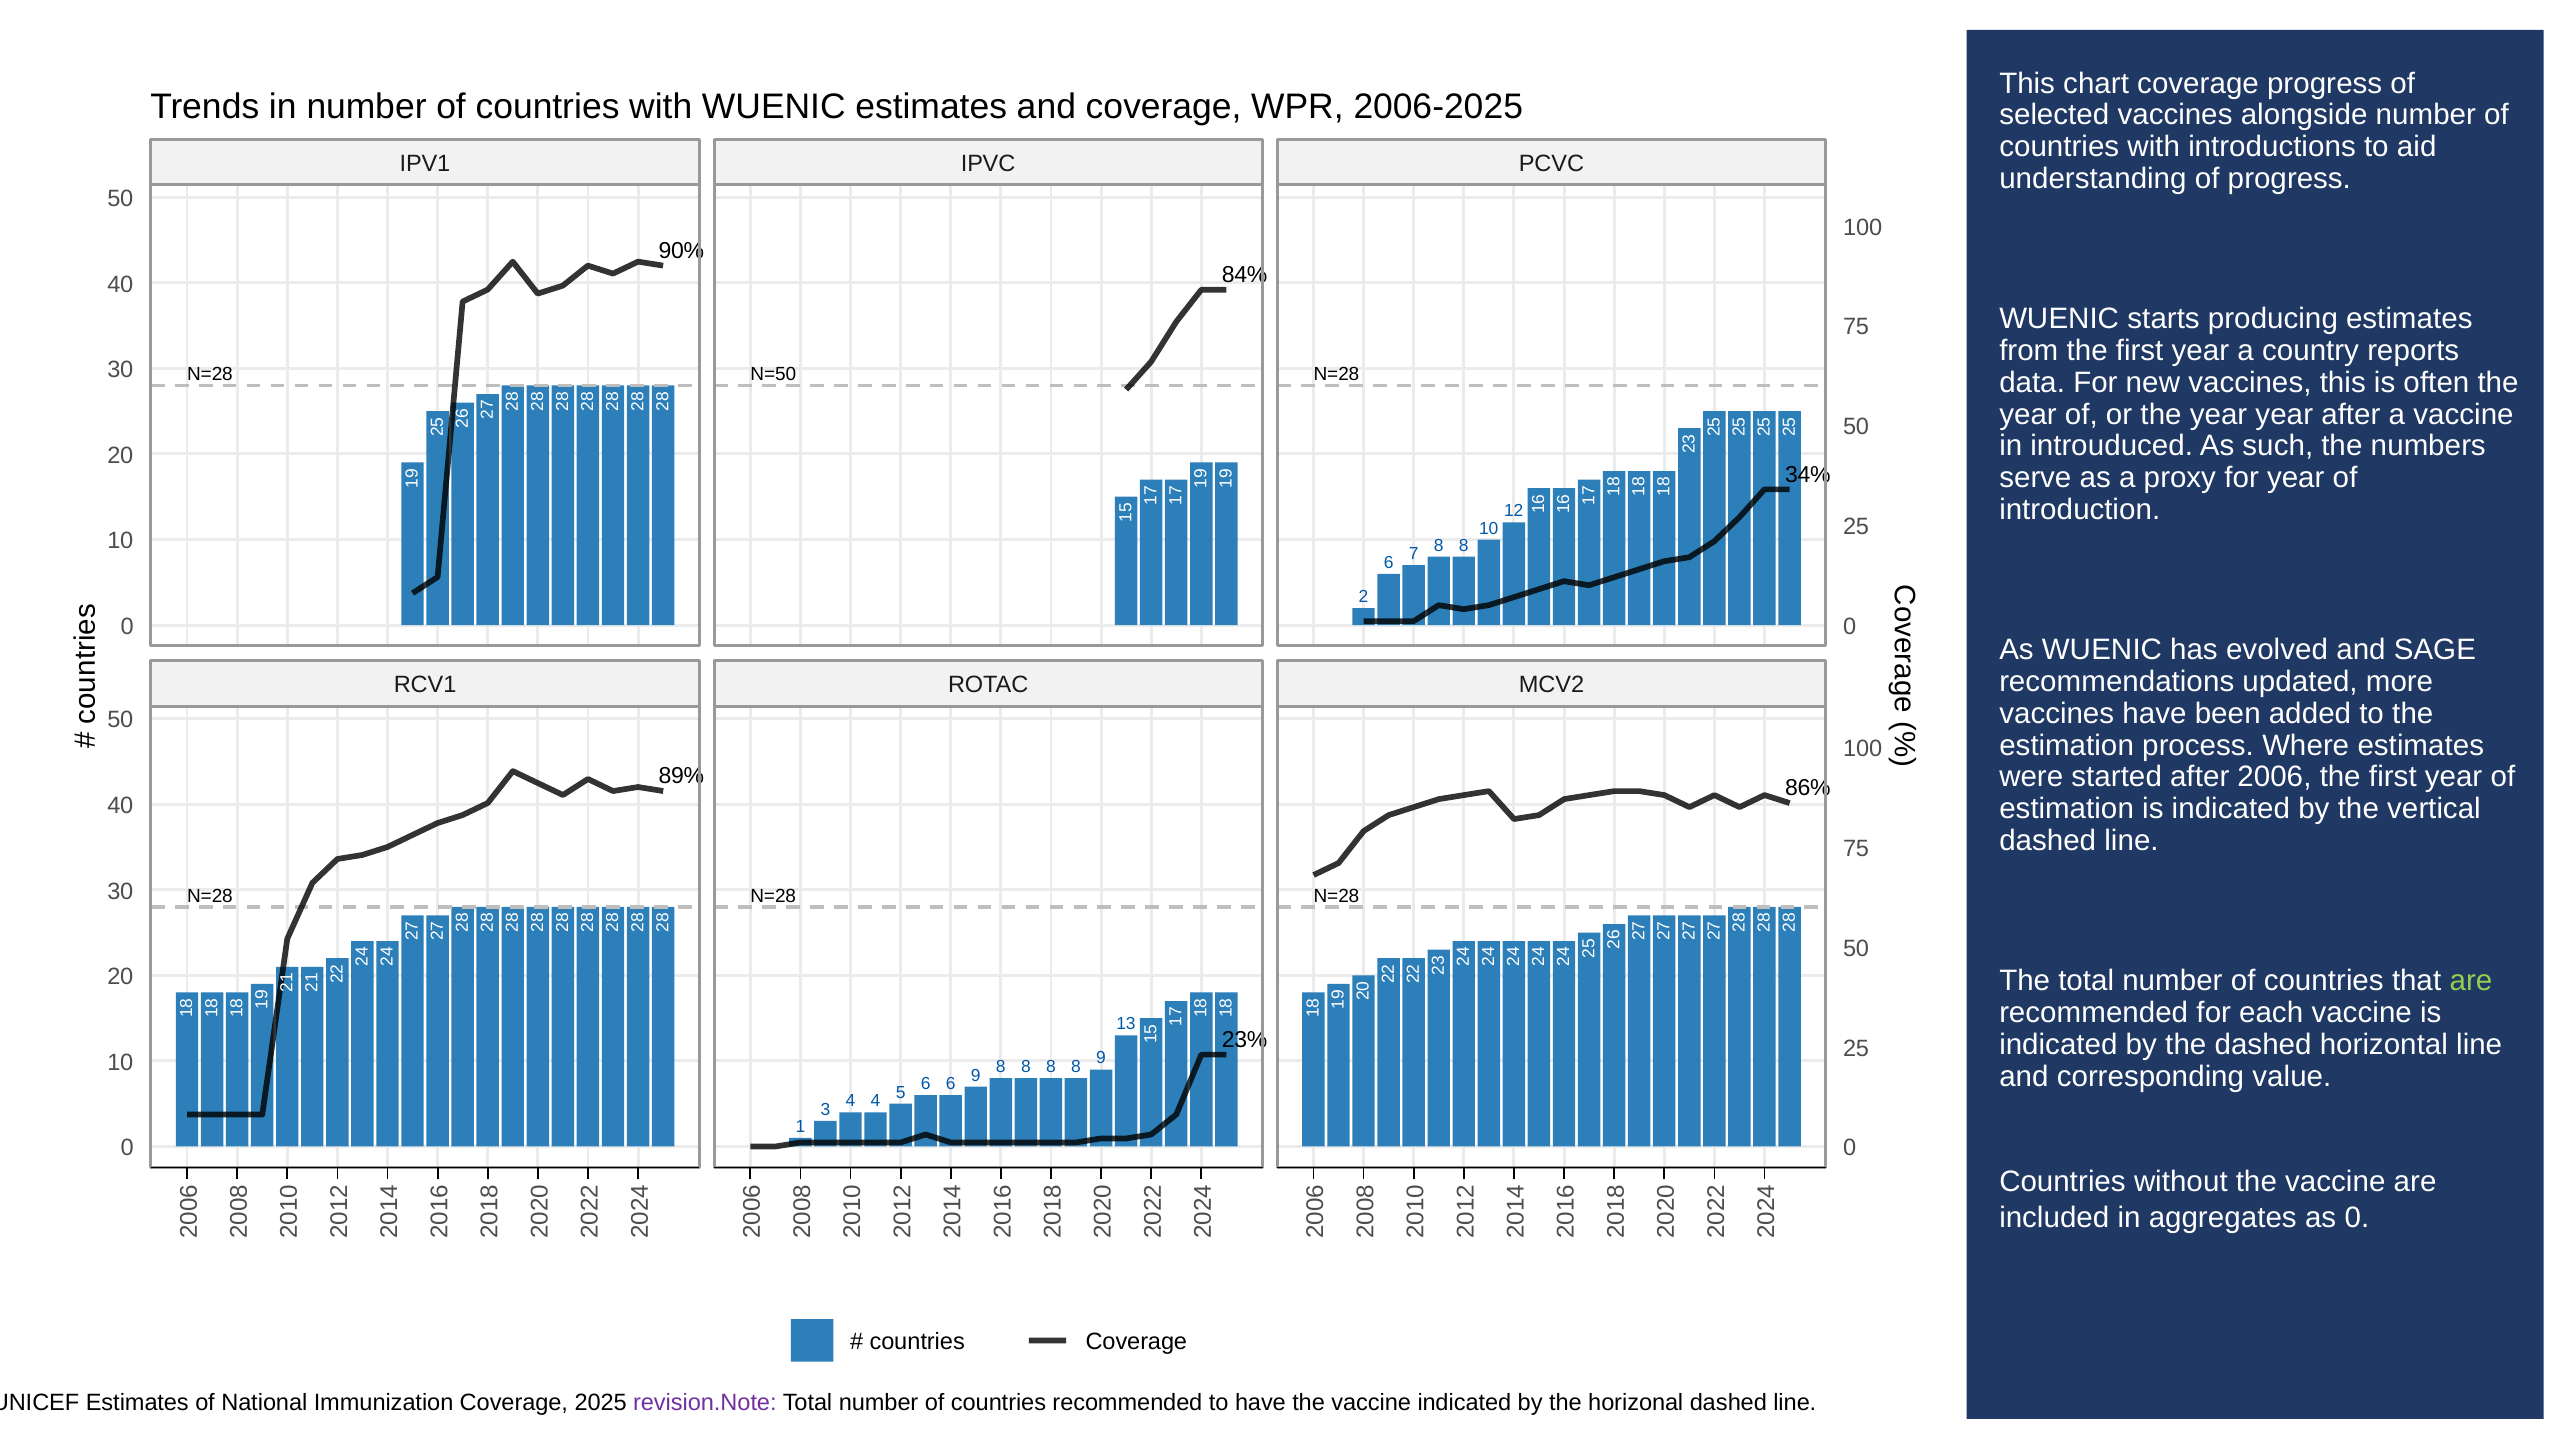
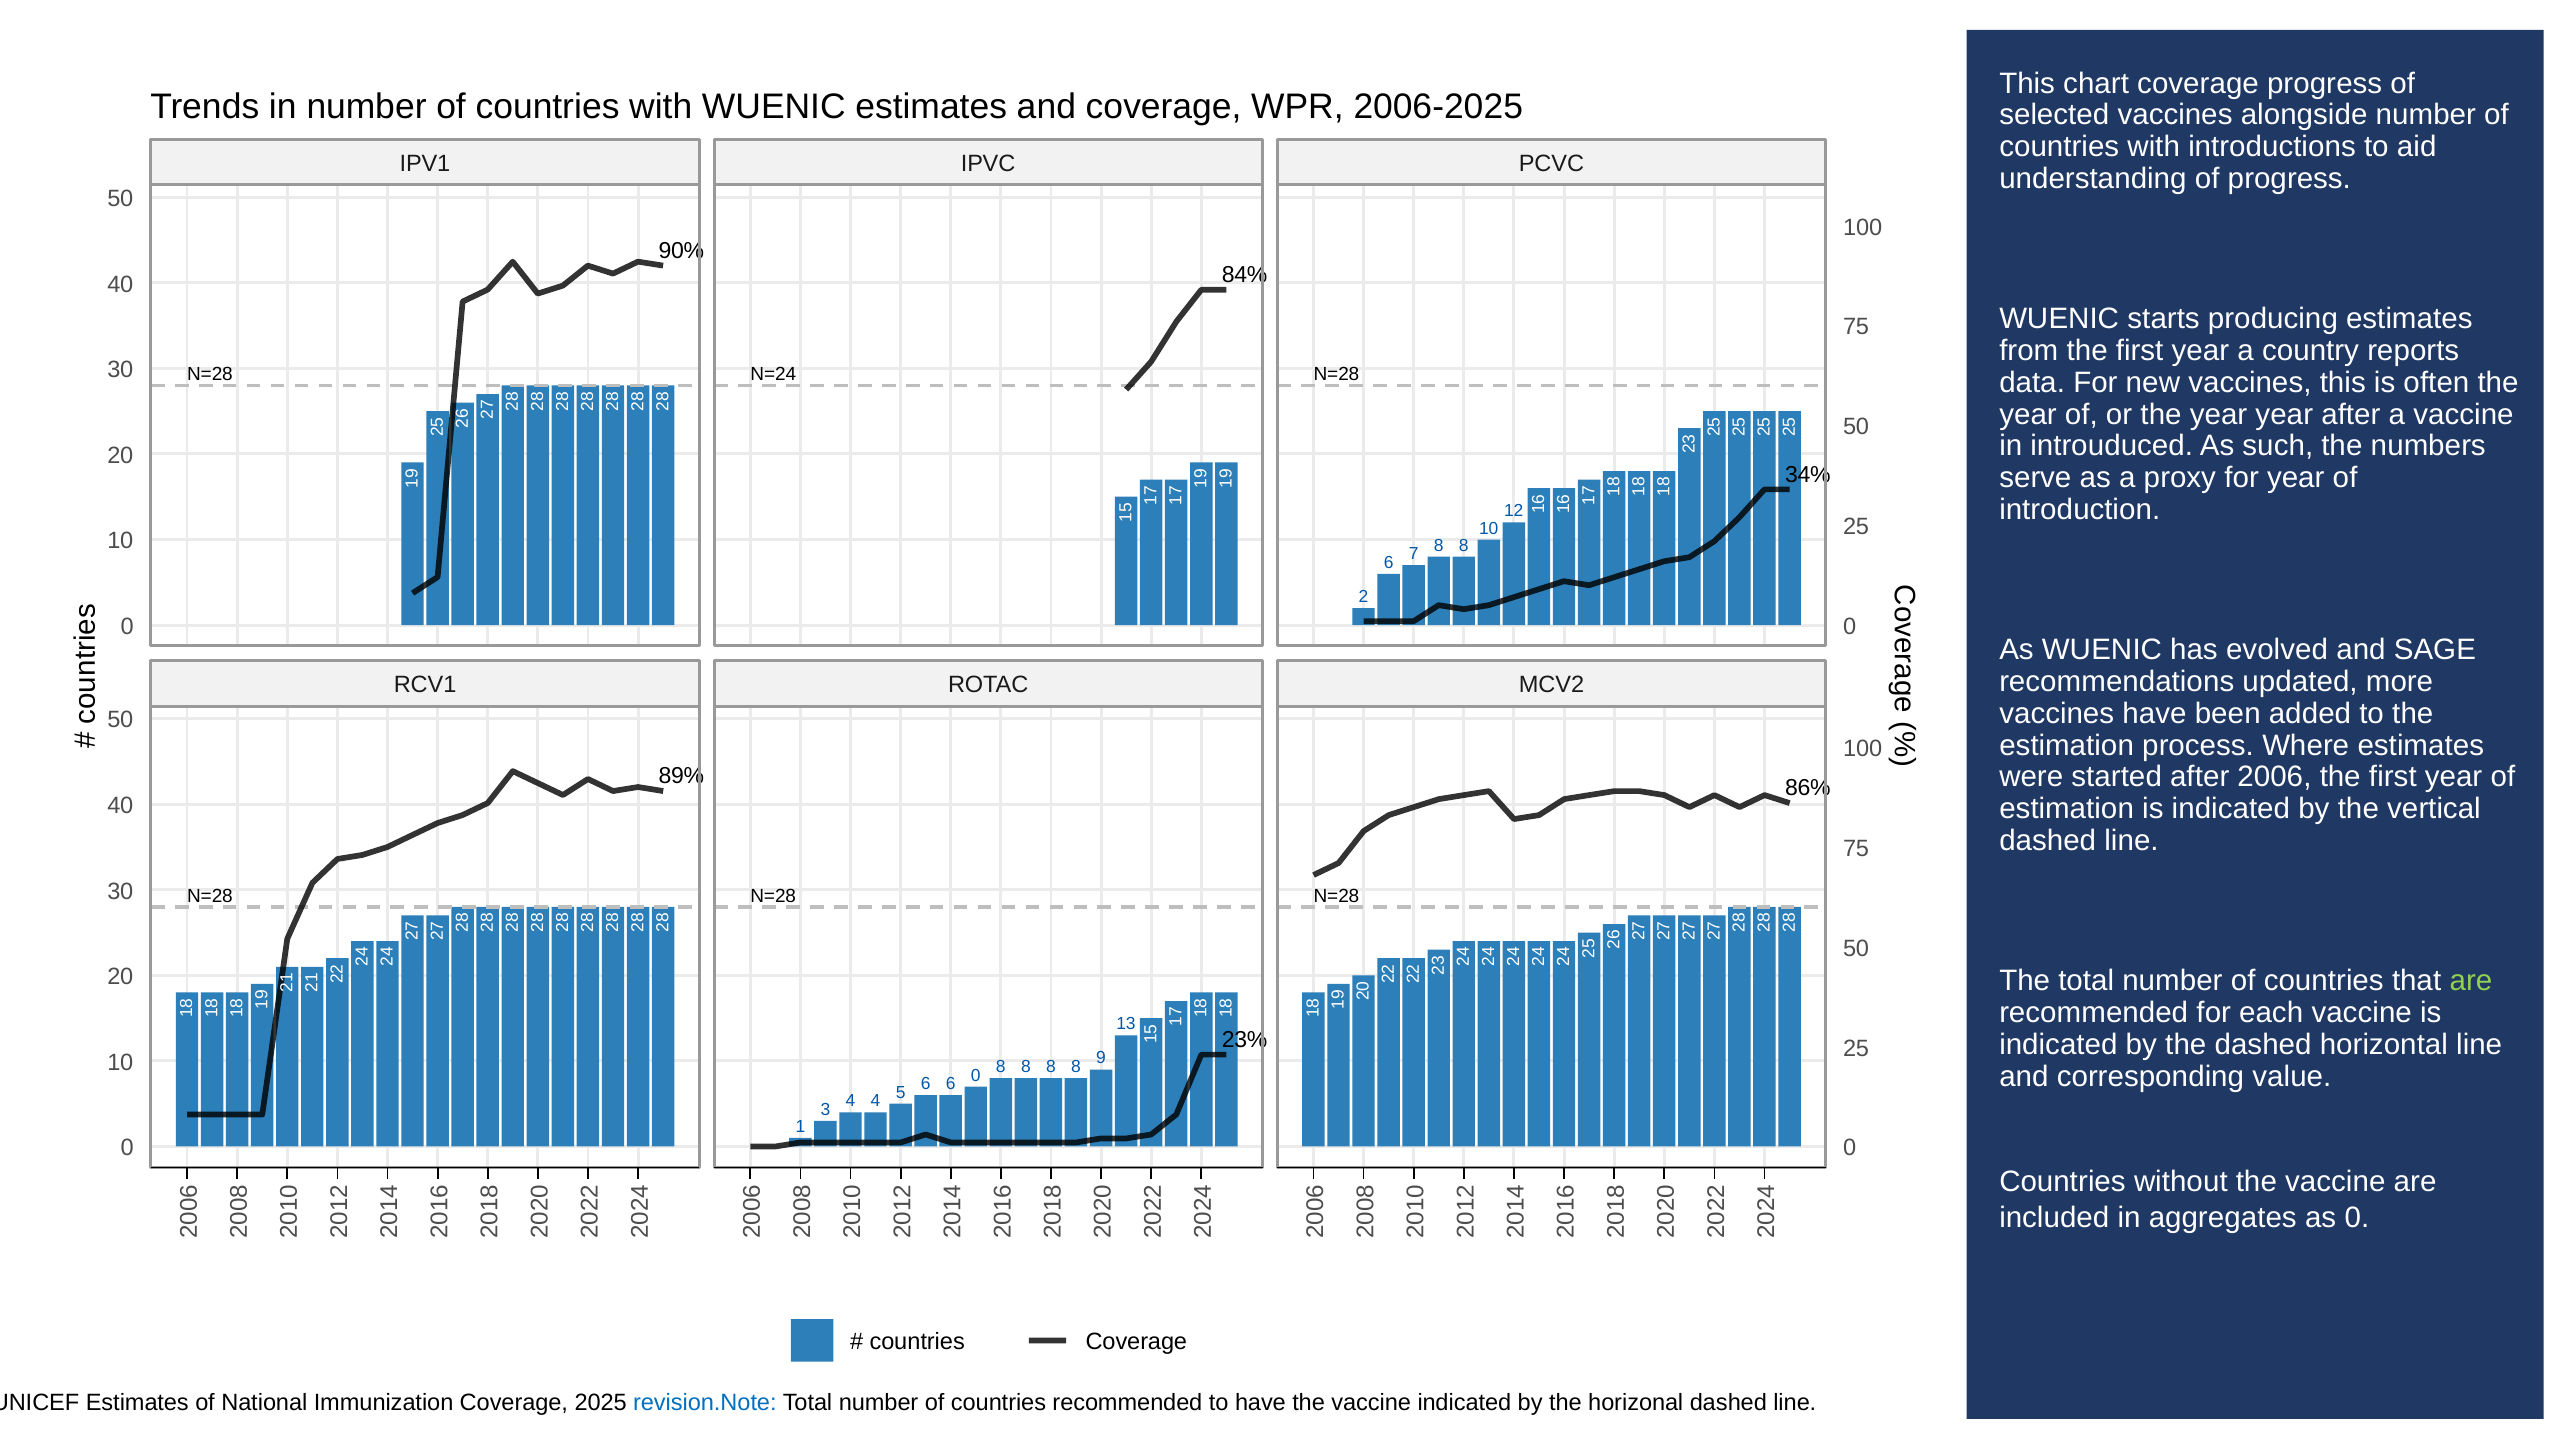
N=50: N=50 -> N=24 (773, 374)
6 9: 9 -> 0 (976, 1075)
revision.Note colour: purple -> blue (705, 1403)
